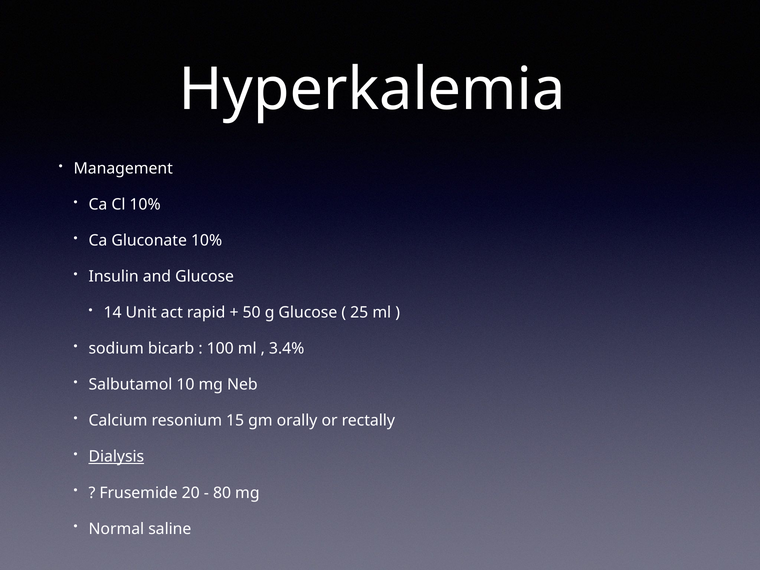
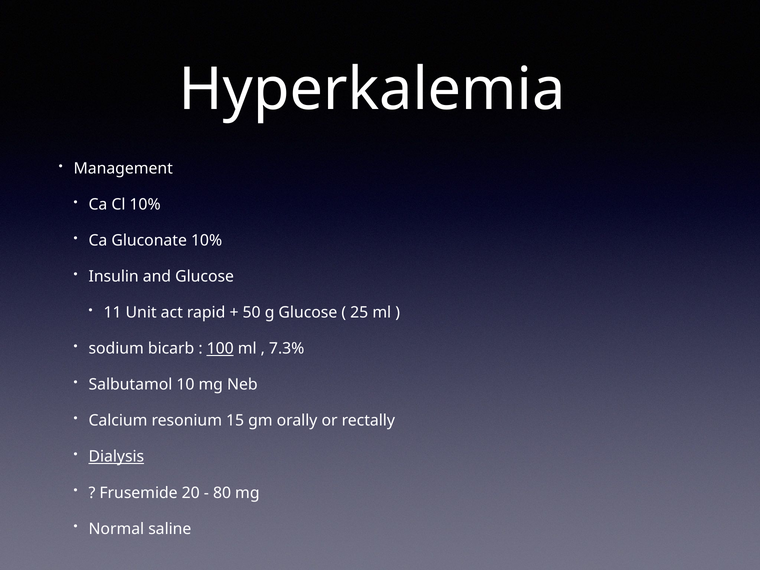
14: 14 -> 11 (113, 313)
100 underline: none -> present (220, 349)
3.4%: 3.4% -> 7.3% (287, 349)
